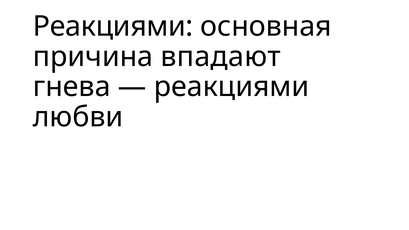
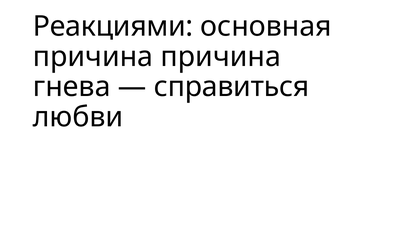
причина впадают: впадают -> причина (221, 57)
реакциями: реакциями -> справиться (232, 87)
